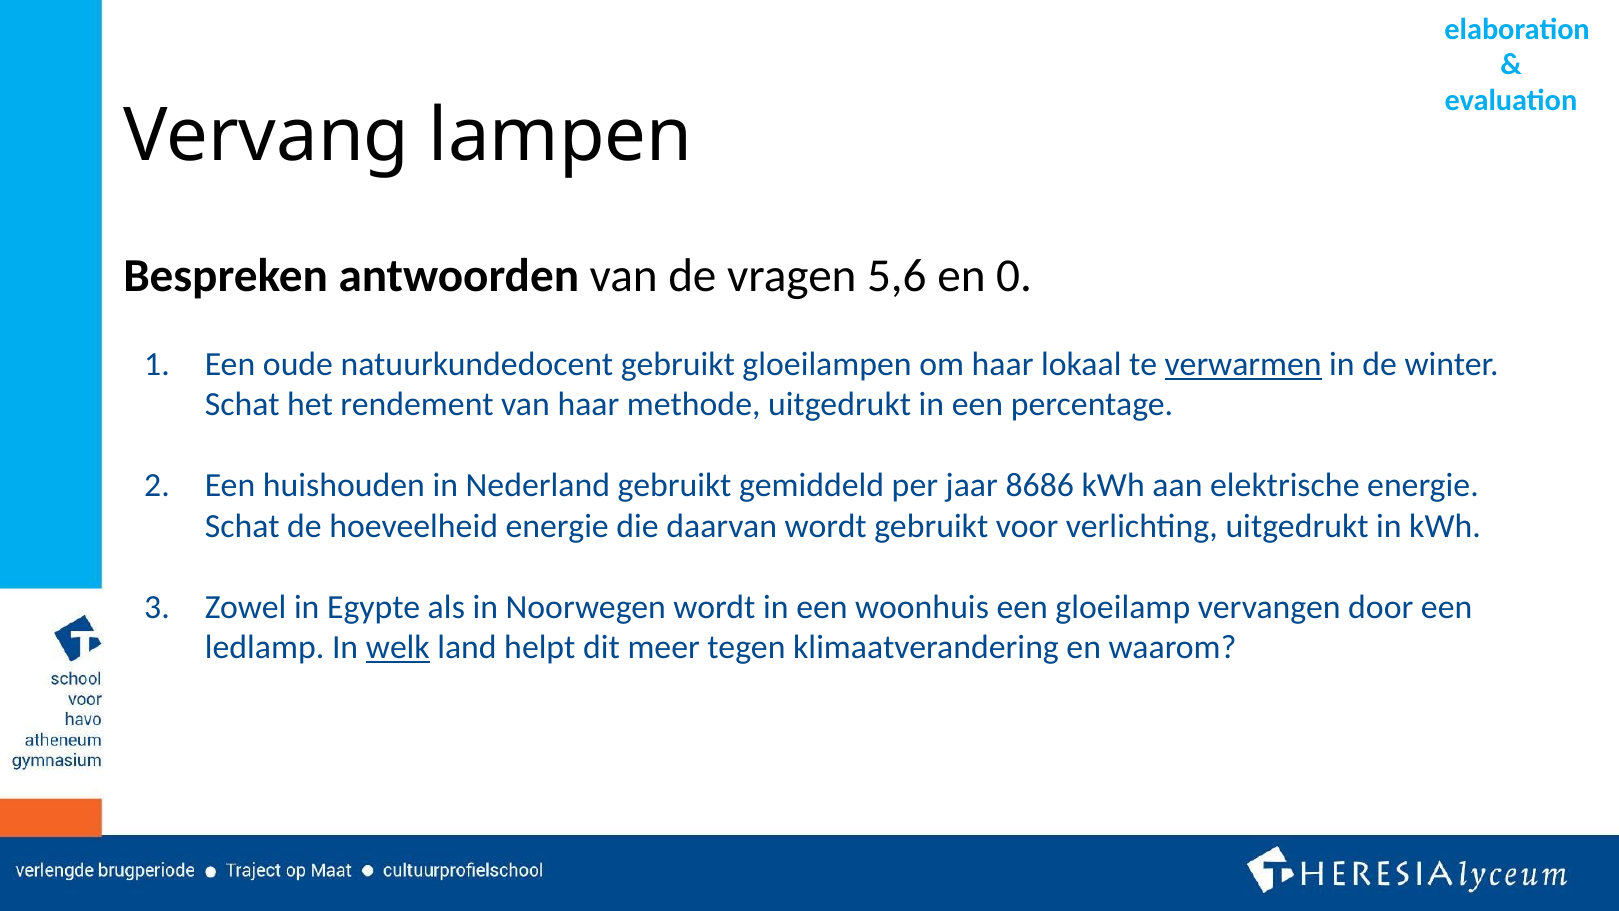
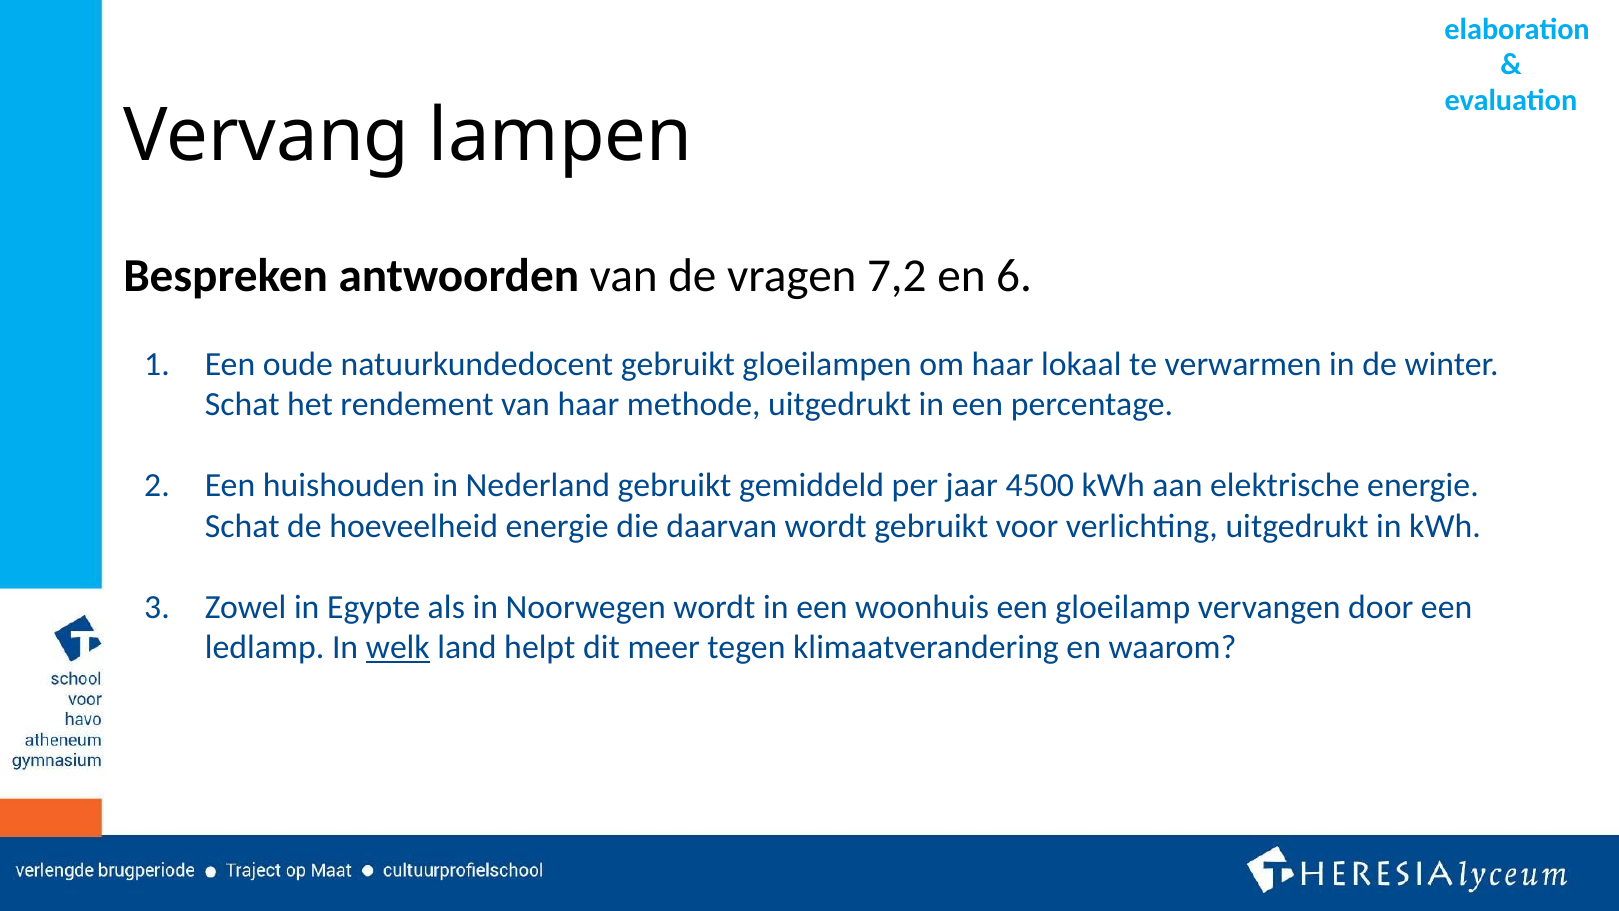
5,6: 5,6 -> 7,2 (897, 276)
0: 0 -> 6 (1014, 276)
verwarmen underline: present -> none (1243, 364)
8686: 8686 -> 4500 (1040, 485)
